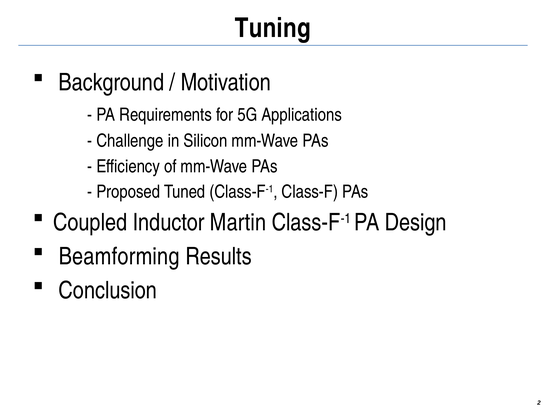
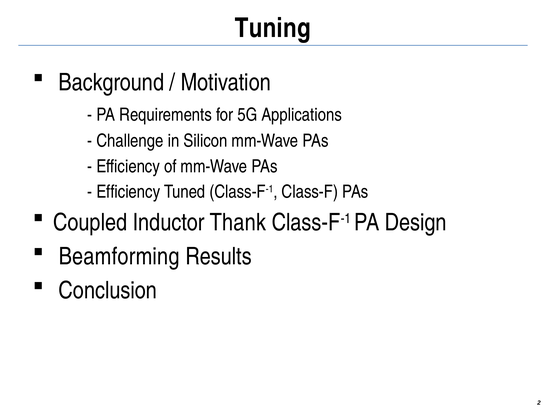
Proposed: Proposed -> Efficiency (128, 192)
Martin: Martin -> Thank (238, 223)
